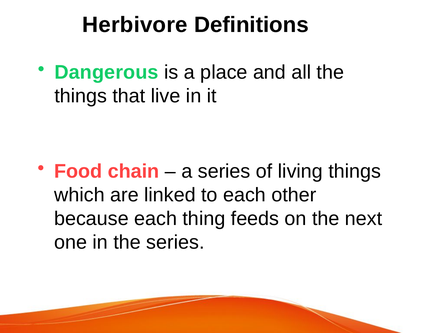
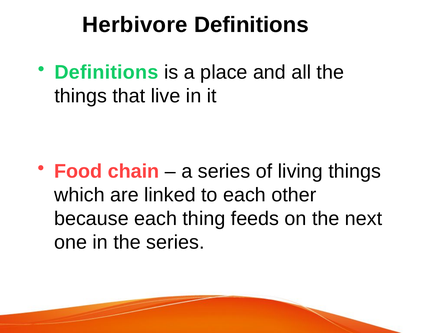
Dangerous: Dangerous -> Definitions (106, 72)
